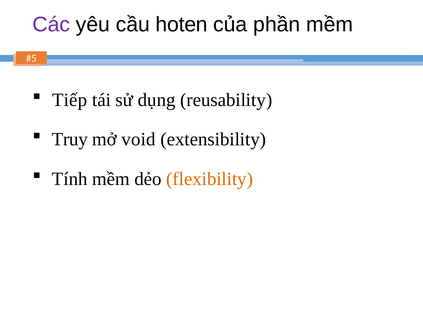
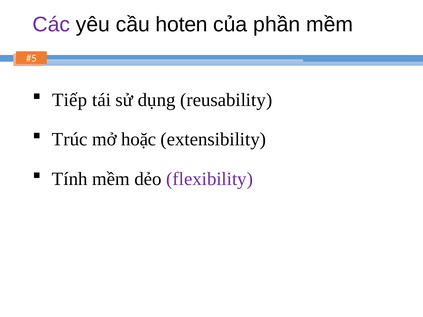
Truy: Truy -> Trúc (70, 139)
void: void -> hoặc (139, 139)
flexibility colour: orange -> purple (210, 179)
